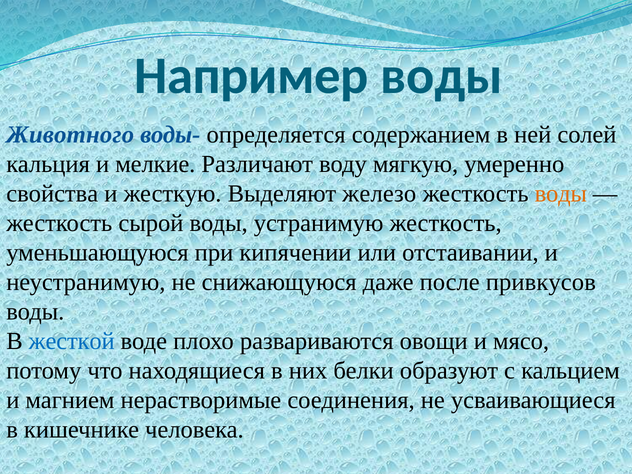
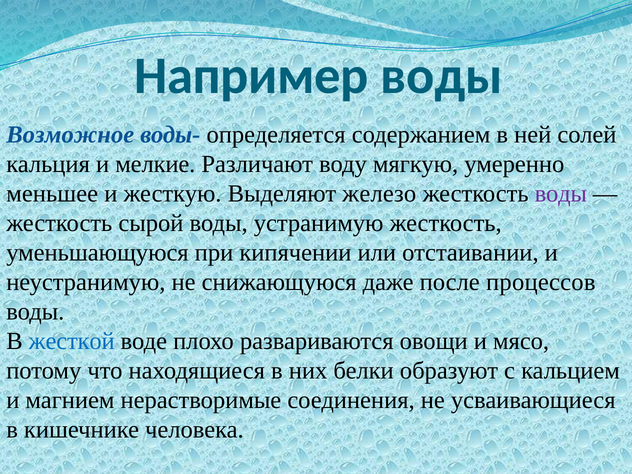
Животного: Животного -> Возможное (70, 135)
свойства: свойства -> меньшее (52, 194)
воды colour: orange -> purple (561, 194)
привкусов: привкусов -> процессов (541, 282)
